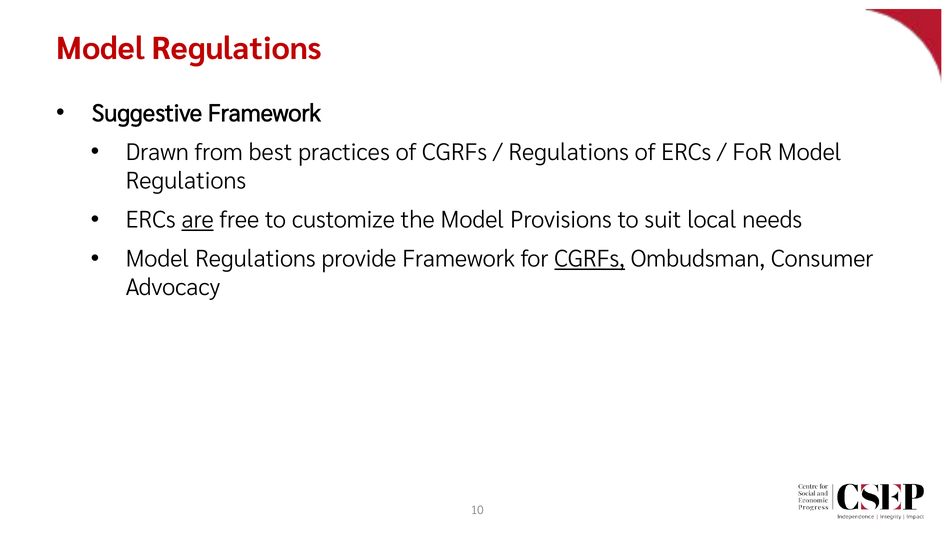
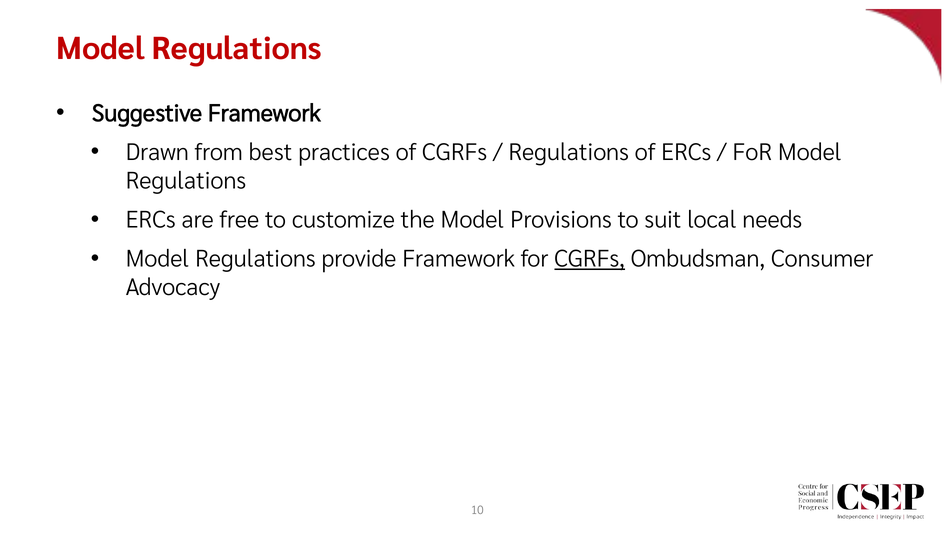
are underline: present -> none (198, 220)
